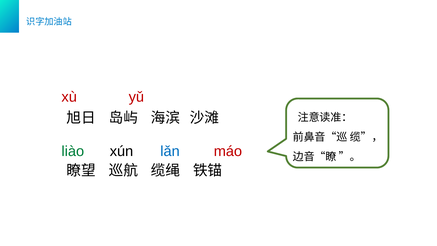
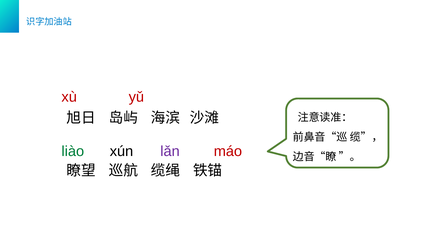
lǎn colour: blue -> purple (170, 151)
